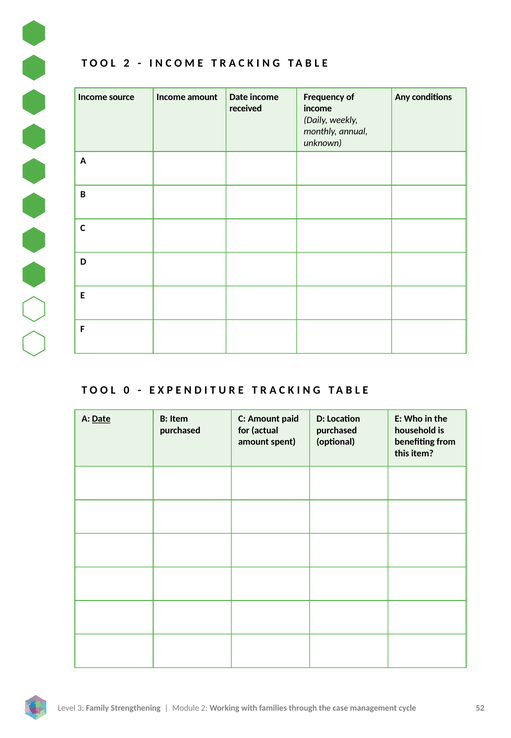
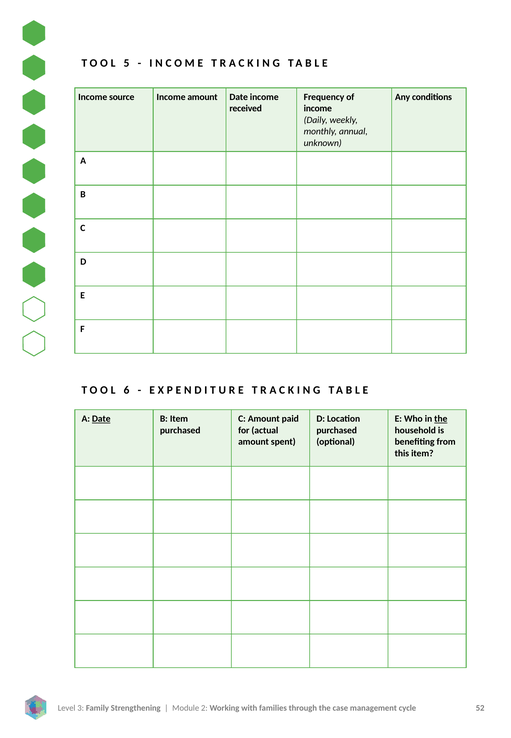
2: 2 -> 5 (126, 63)
0: 0 -> 6 (126, 390)
the underline: none -> present (441, 419)
